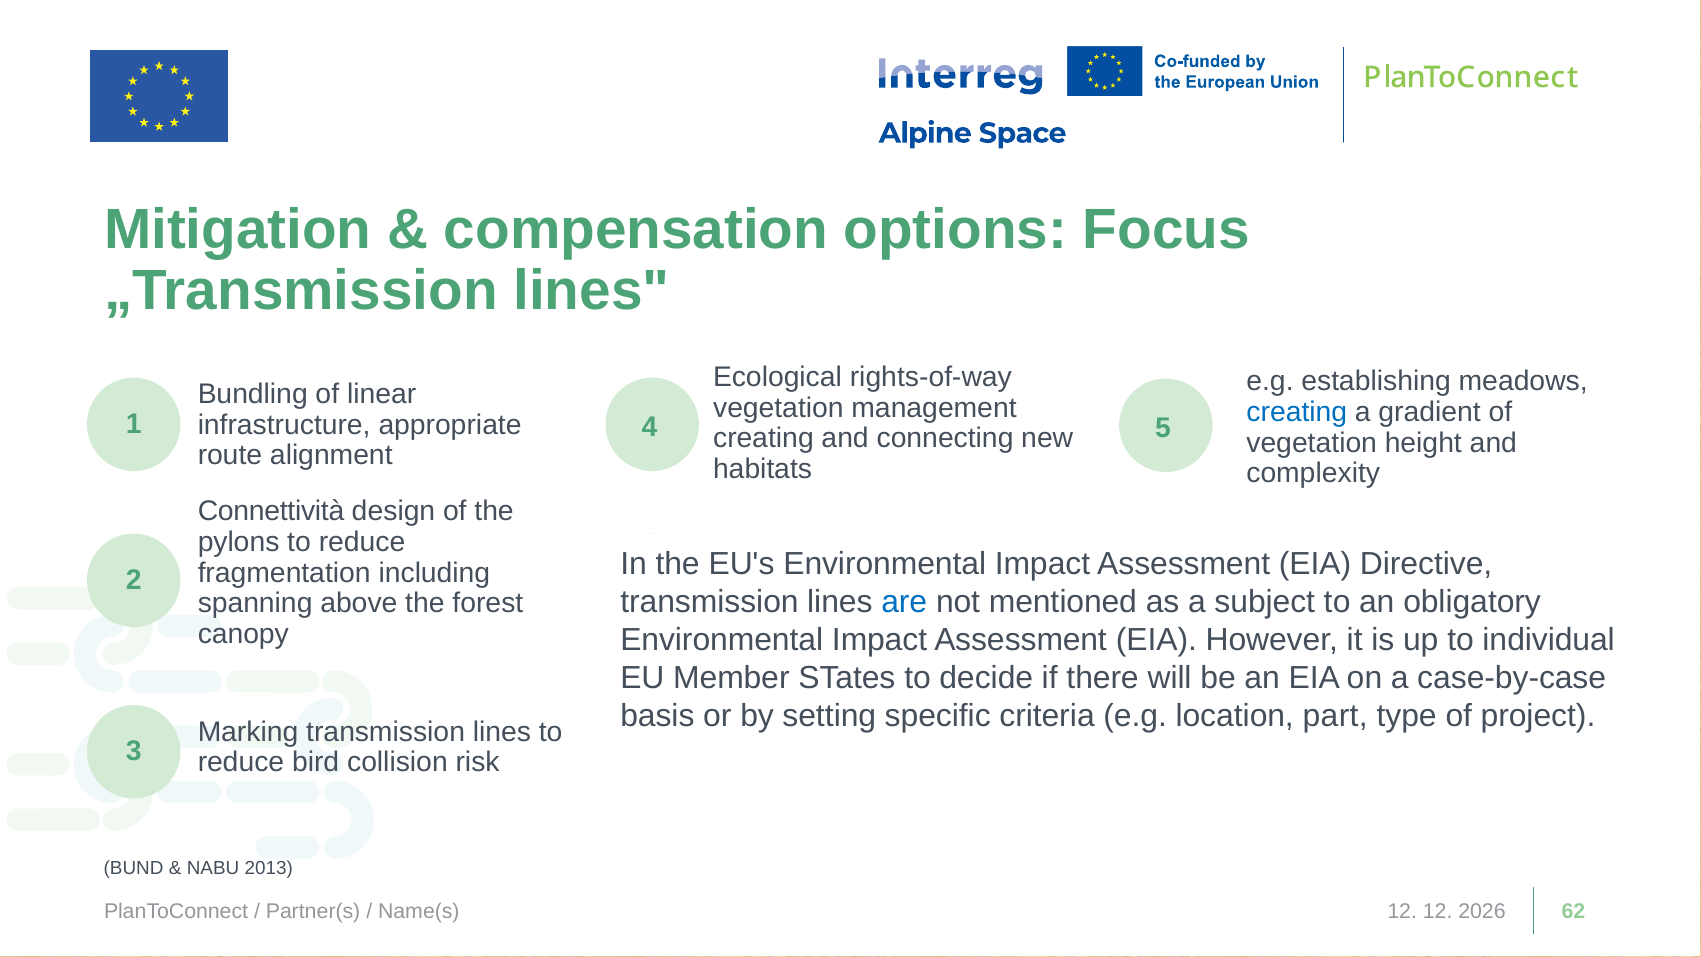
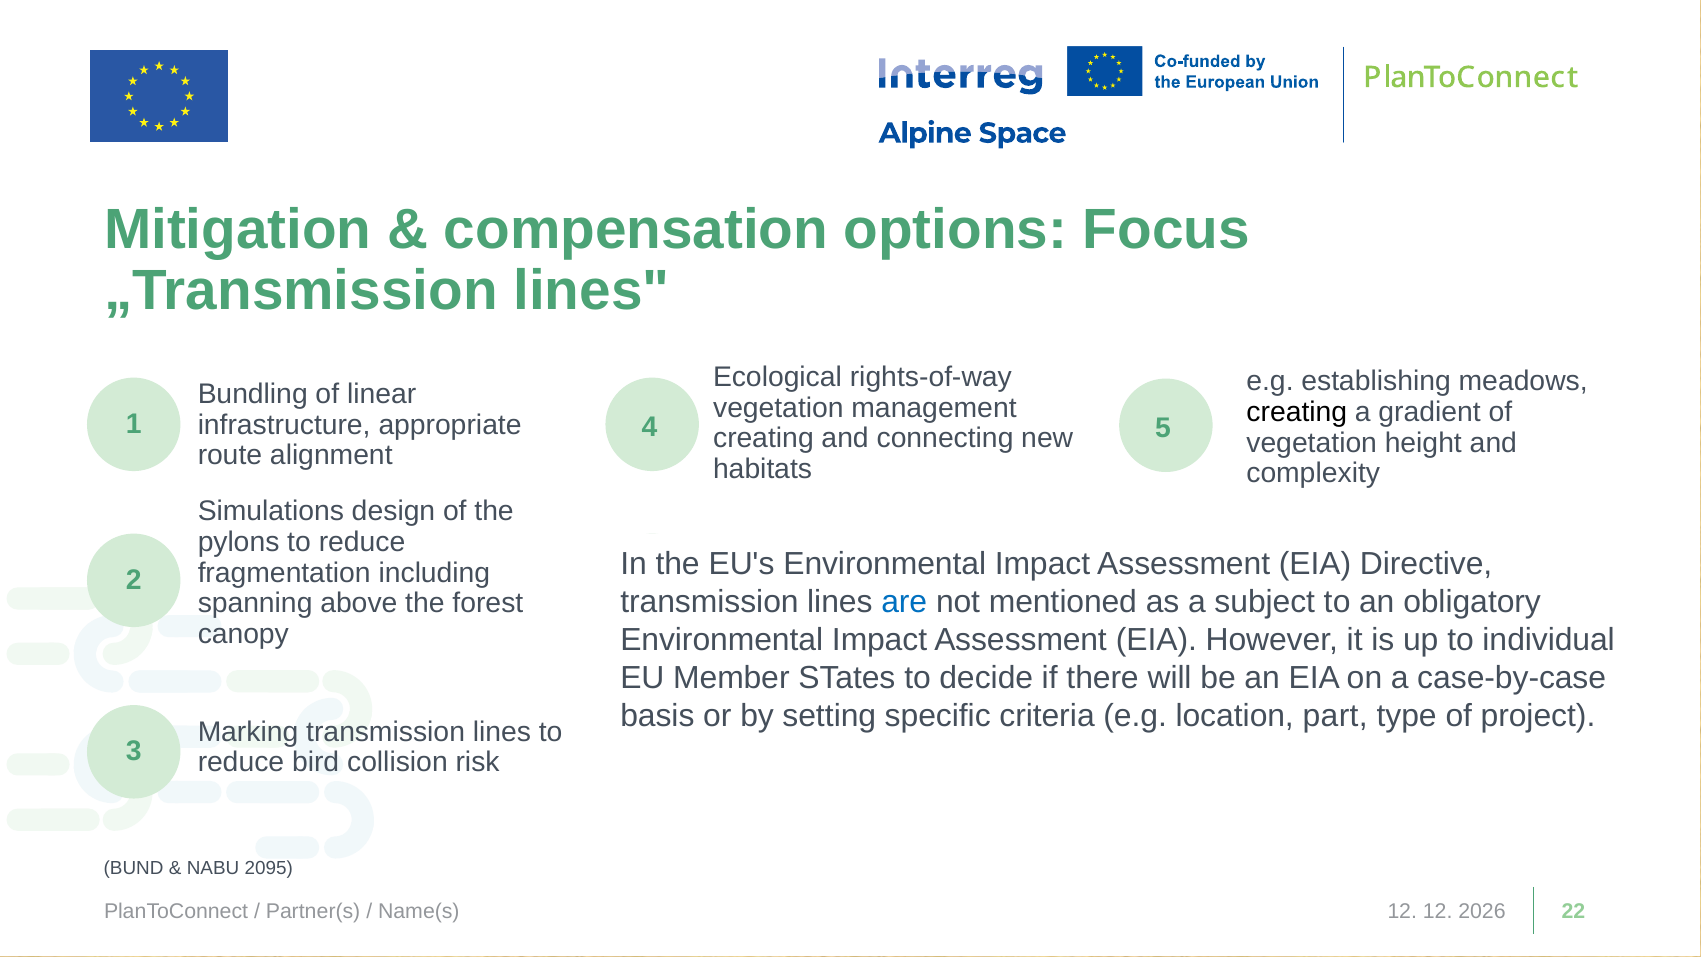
creating colour: blue -> black (1297, 412)
Connettività: Connettività -> Simulations (271, 512)
2013: 2013 -> 2095 (269, 868)
62: 62 -> 22 (1573, 912)
